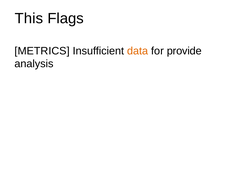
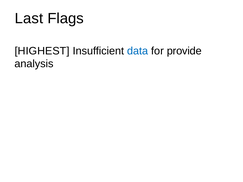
This: This -> Last (29, 18)
METRICS: METRICS -> HIGHEST (42, 51)
data colour: orange -> blue (138, 51)
